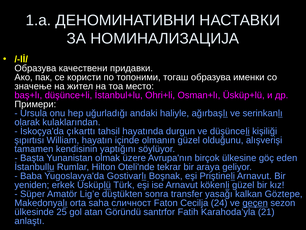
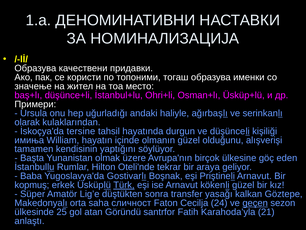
çıkarttı: çıkarttı -> tersine (81, 131)
şıpırtısı: şıpırtısı -> имиња (29, 140)
yeniden: yeniden -> kopmuş (32, 185)
Türk underline: none -> present (124, 185)
